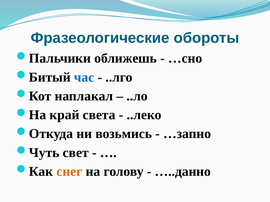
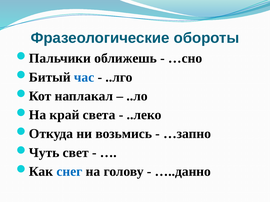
снег colour: orange -> blue (69, 172)
